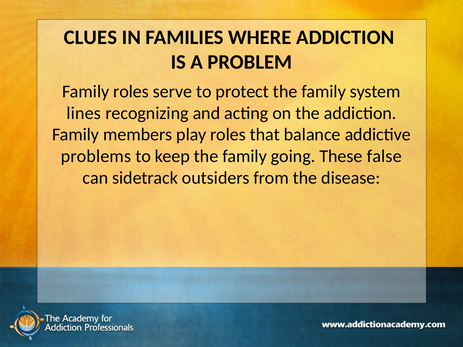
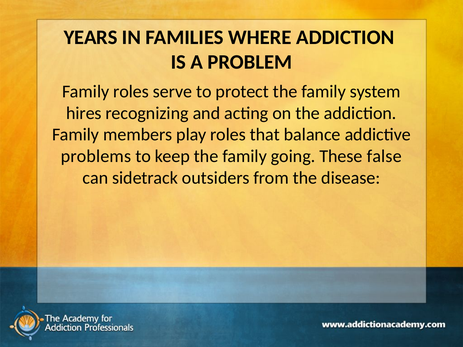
CLUES: CLUES -> YEARS (91, 37)
lines: lines -> hires (84, 113)
